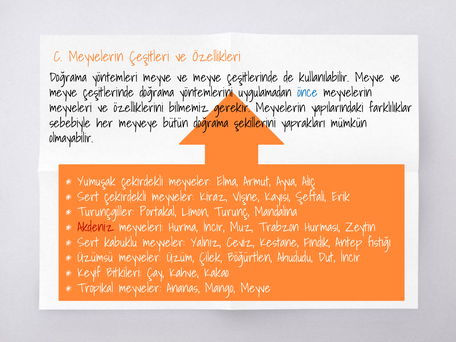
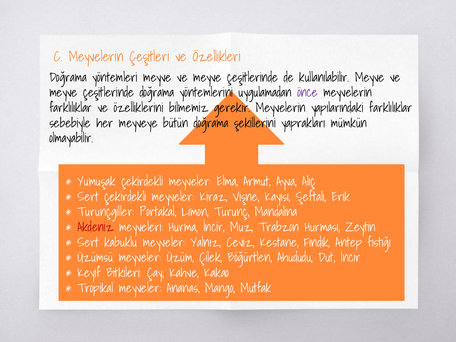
önce colour: blue -> purple (308, 93)
meyveleri: meyveleri -> farklılıklar (71, 108)
Mango Meyve: Meyve -> Mutfak (256, 288)
